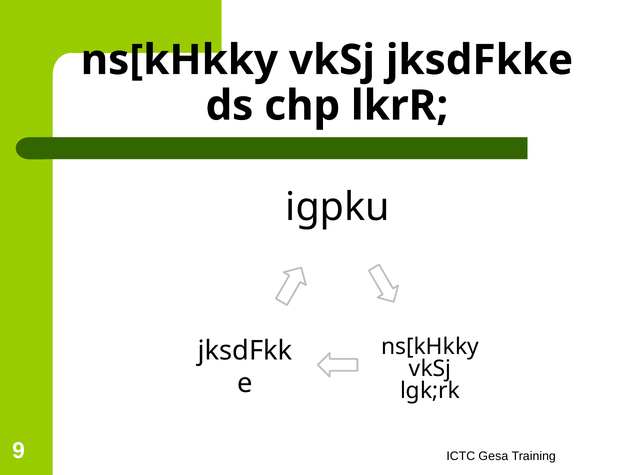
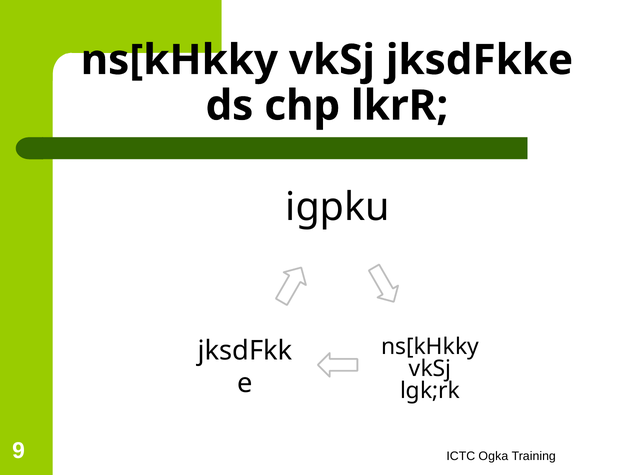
Gesa: Gesa -> Ogka (493, 456)
